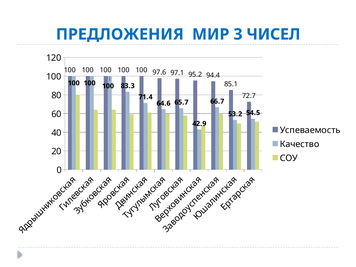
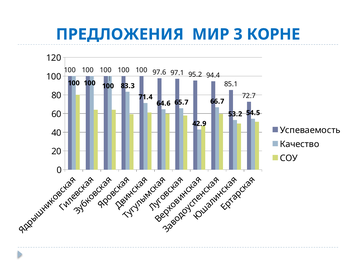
ЧИСЕЛ: ЧИСЕЛ -> КОРНЕ (273, 34)
